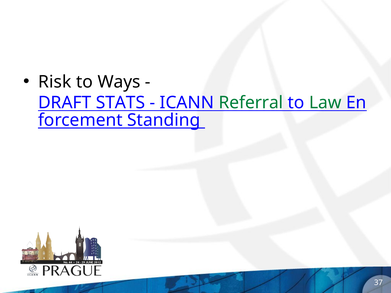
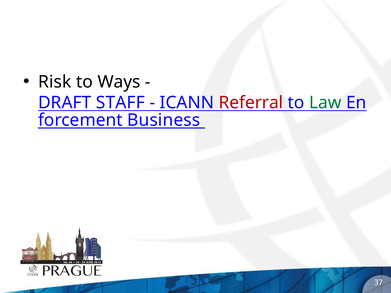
STATS: STATS -> STAFF (120, 103)
Referral colour: green -> red (251, 103)
Standing: Standing -> Business (164, 120)
